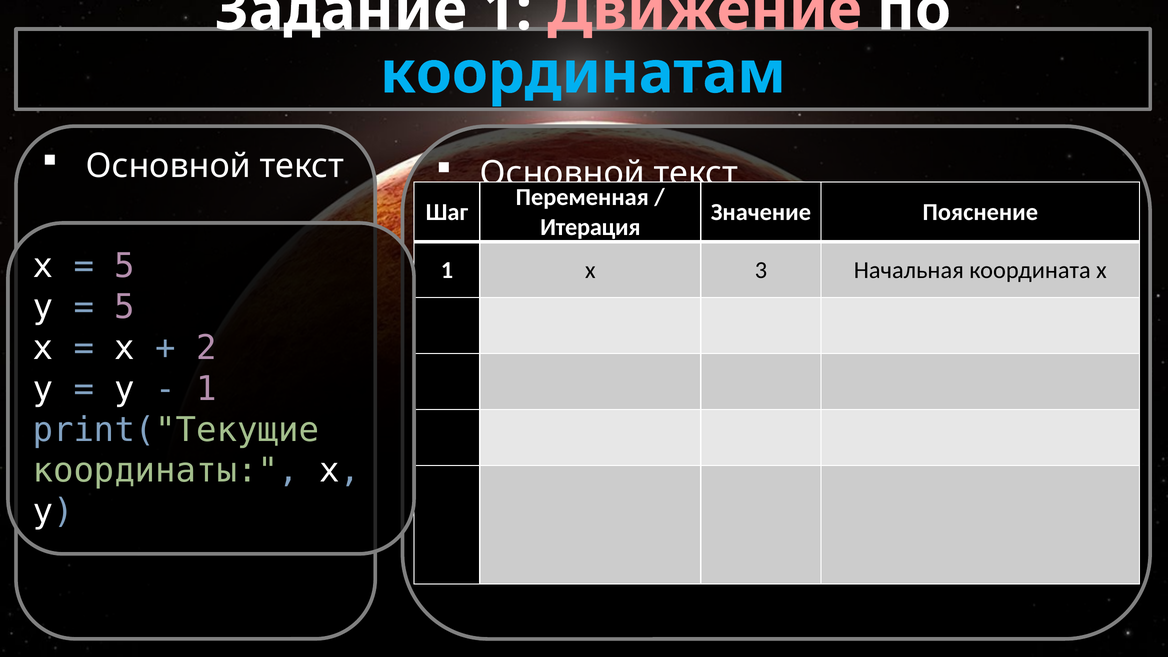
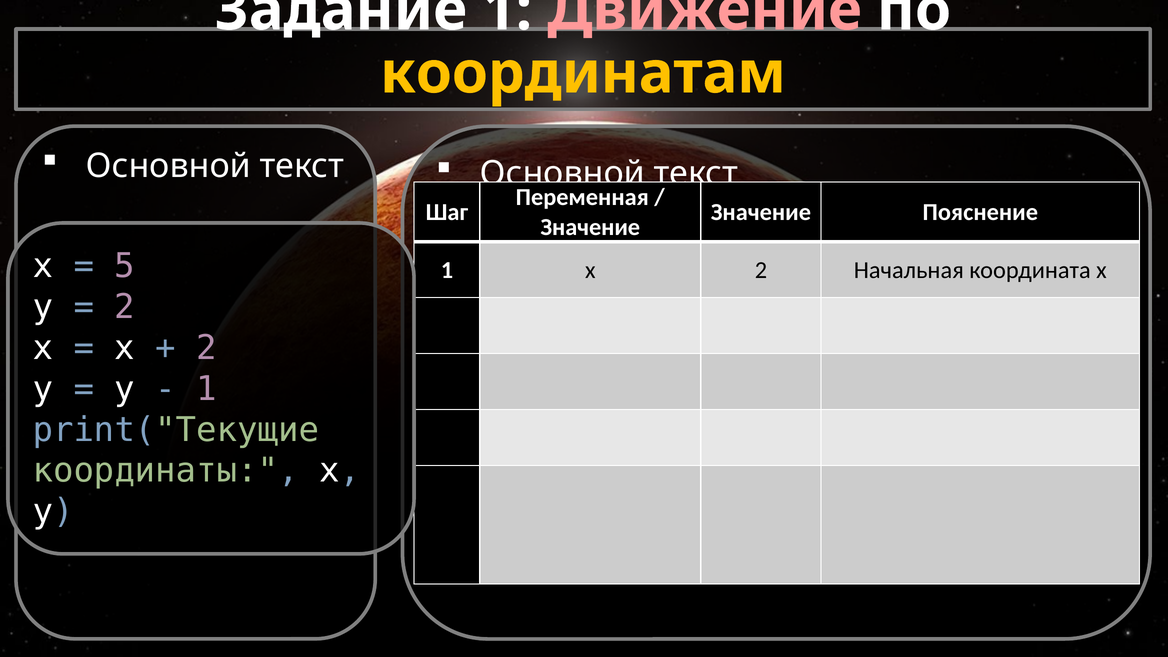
координатам colour: light blue -> yellow (583, 73)
Итерация: Итерация -> Значение (590, 227)
x 3: 3 -> 2 (761, 270)
5: 5 -> 2 (125, 307)
